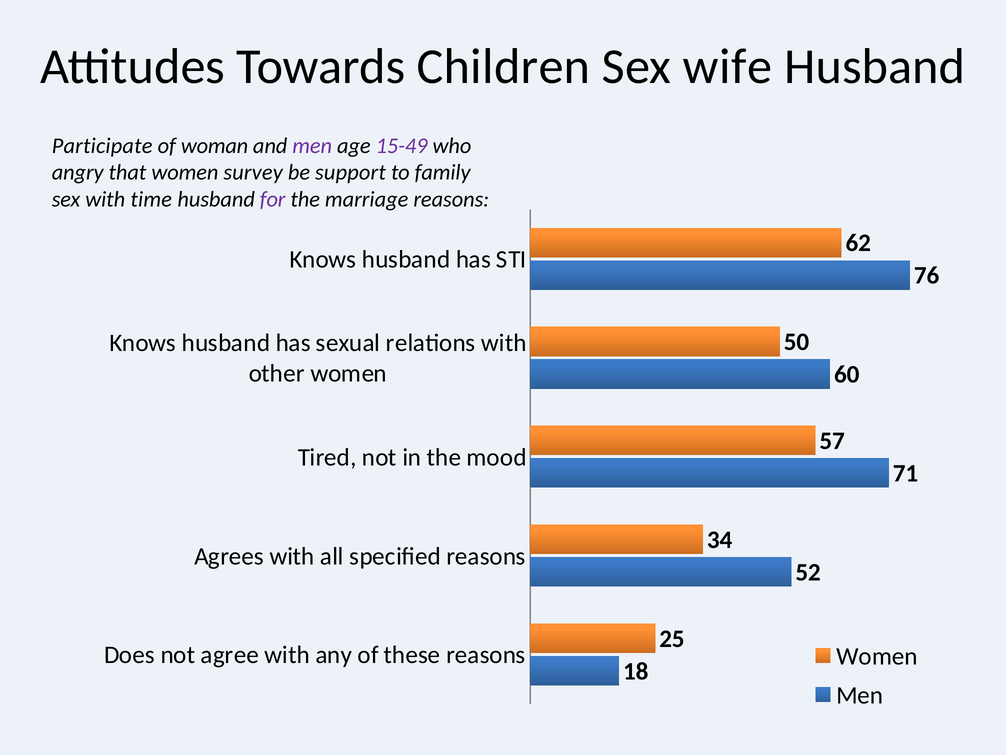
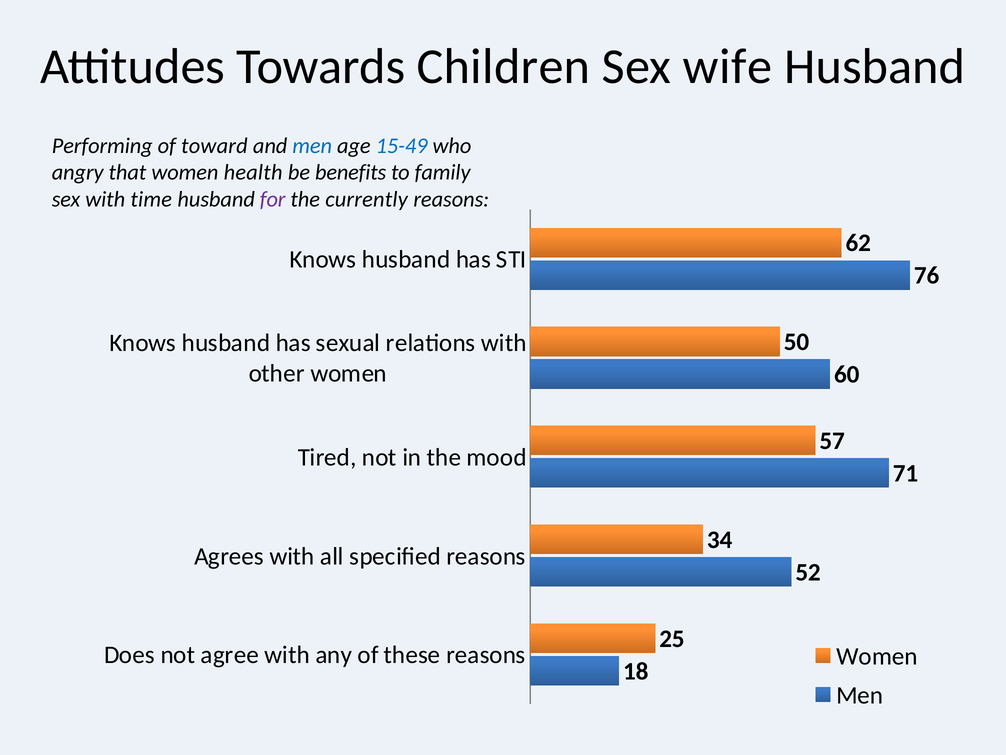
Participate: Participate -> Performing (102, 146)
woman: woman -> toward (214, 146)
men colour: purple -> blue (312, 146)
15-49 colour: purple -> blue (402, 146)
survey: survey -> health (253, 172)
support: support -> benefits (351, 172)
marriage: marriage -> currently (367, 199)
